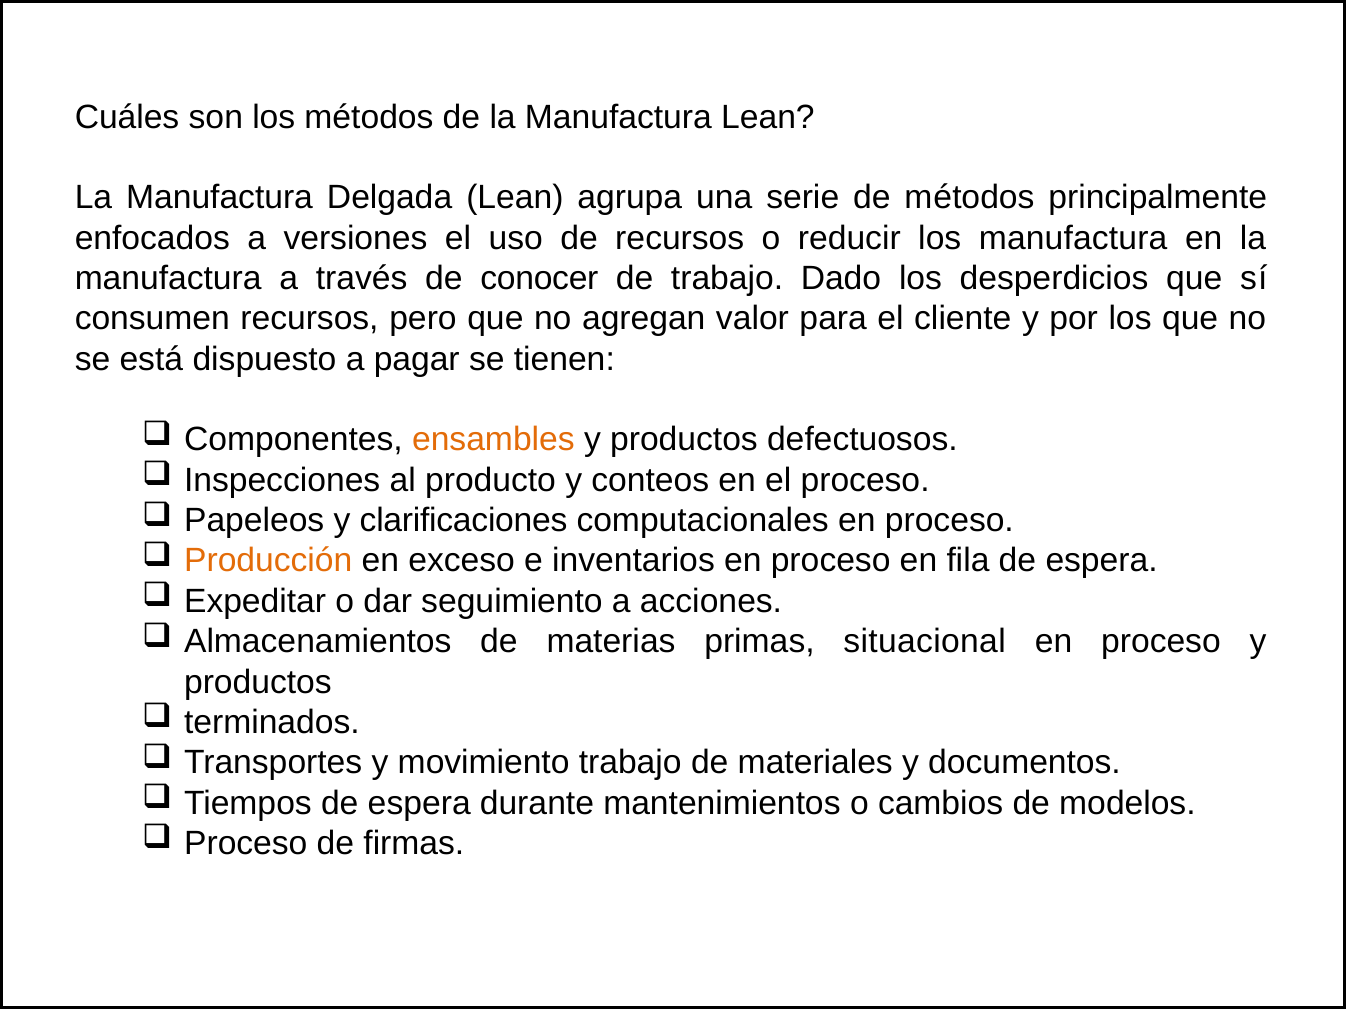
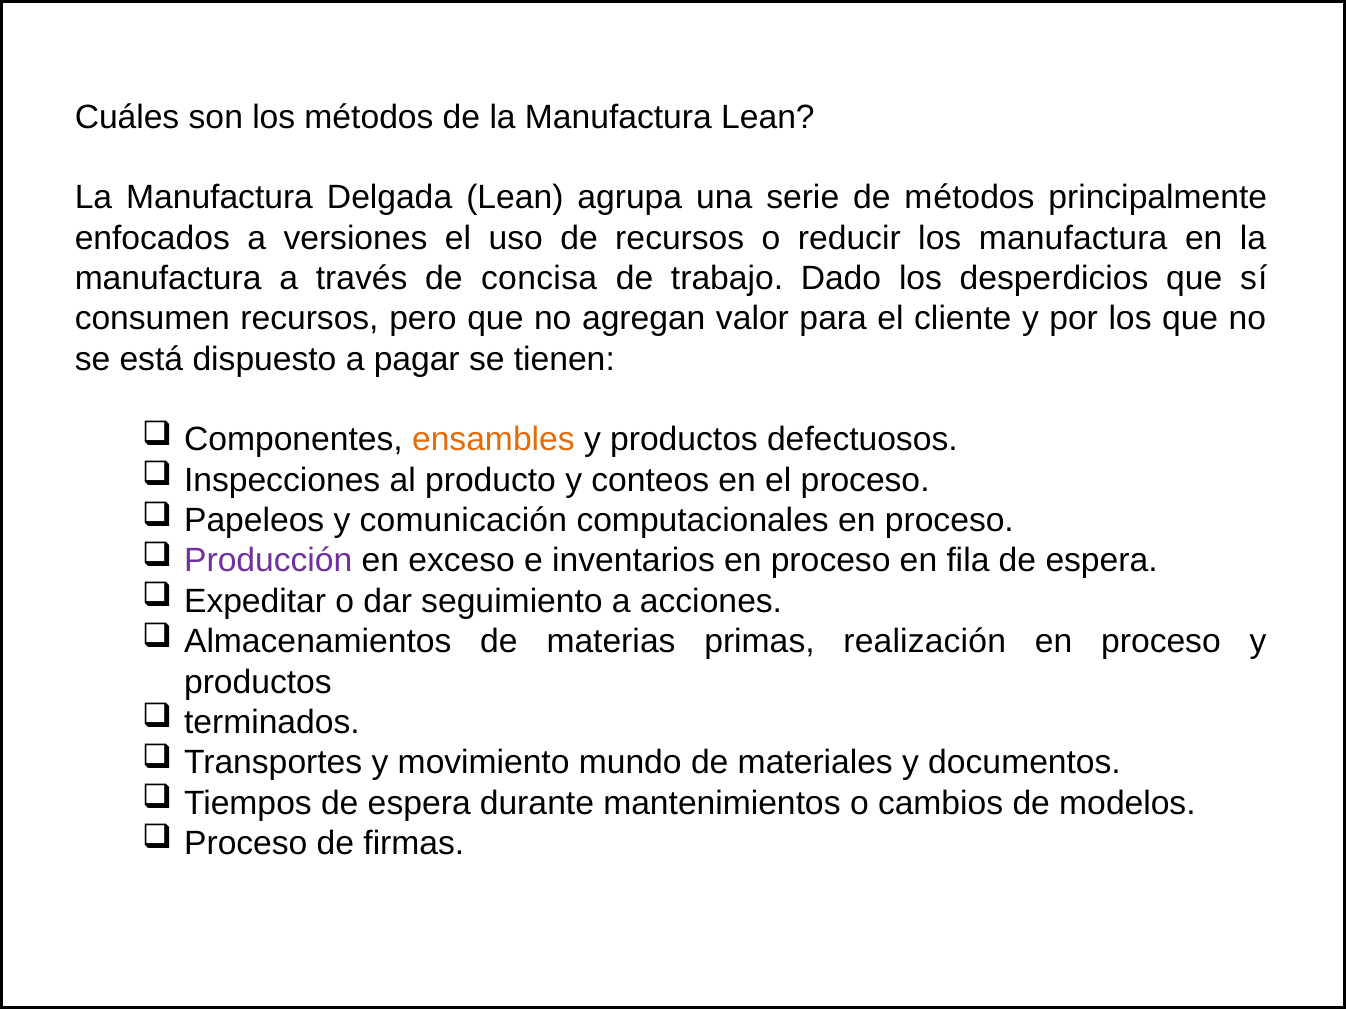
conocer: conocer -> concisa (539, 278)
clarificaciones: clarificaciones -> comunicación (463, 521)
Producción colour: orange -> purple (268, 561)
situacional: situacional -> realización (925, 642)
movimiento trabajo: trabajo -> mundo (630, 763)
